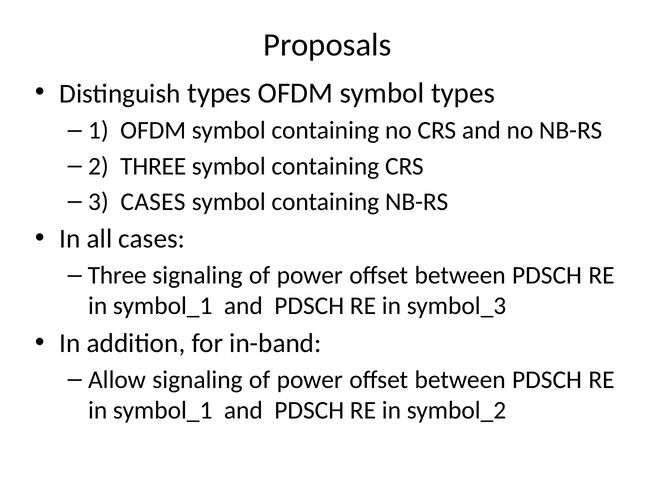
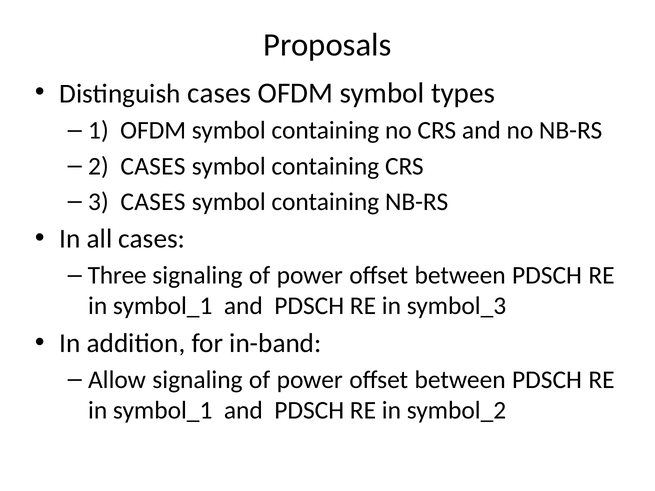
Distinguish types: types -> cases (219, 93)
2 THREE: THREE -> CASES (153, 166)
